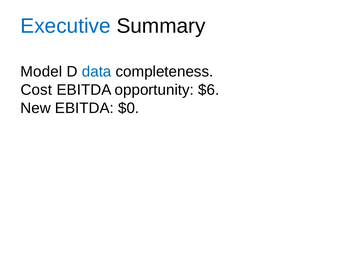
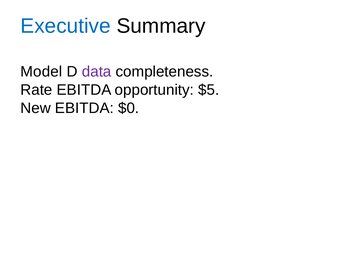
data colour: blue -> purple (97, 72)
Cost: Cost -> Rate (36, 90)
$6: $6 -> $5 (209, 90)
